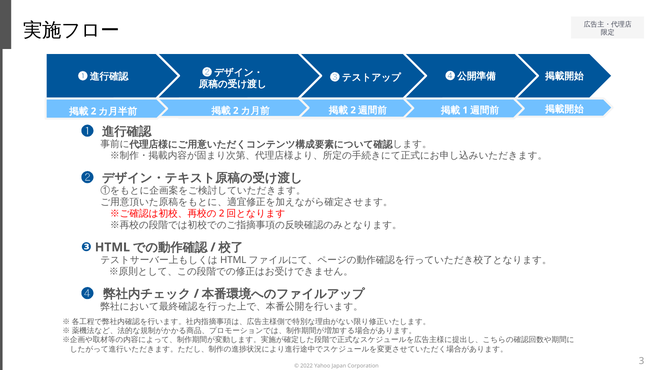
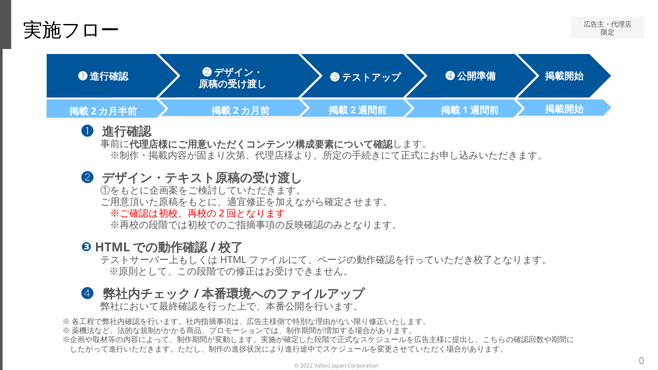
3: 3 -> 0 (642, 361)
